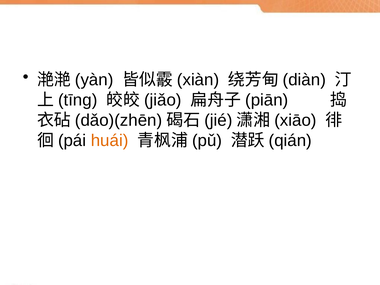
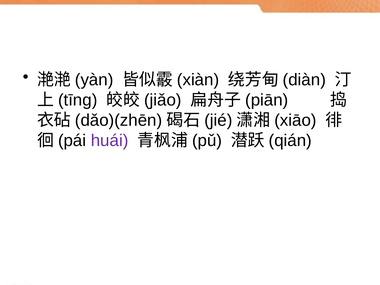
huái colour: orange -> purple (110, 141)
